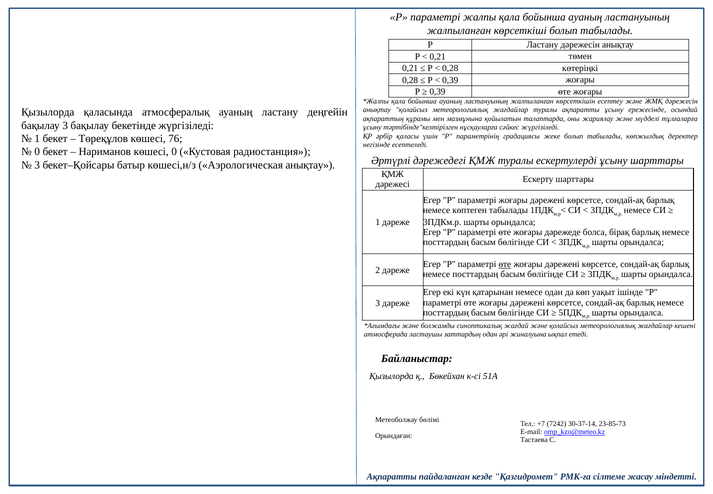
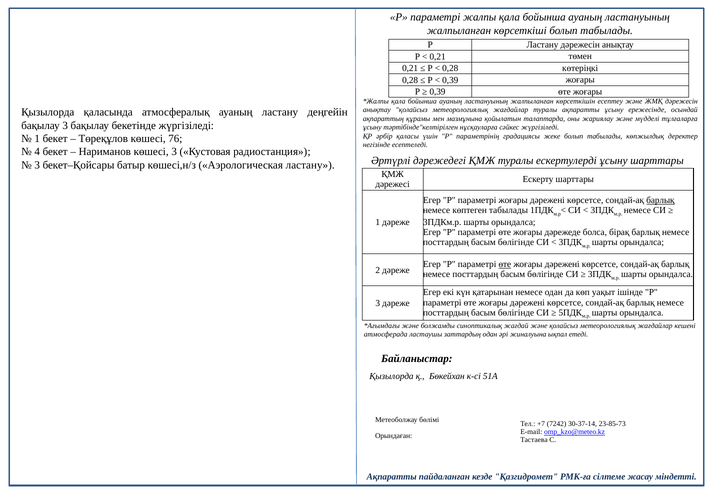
0: 0 -> 4 (37, 152)
көшесі 0: 0 -> 3 (174, 152)
Аэрологическая анықтау: анықтау -> ластану (310, 165)
барлық underline: none -> present (660, 200)
